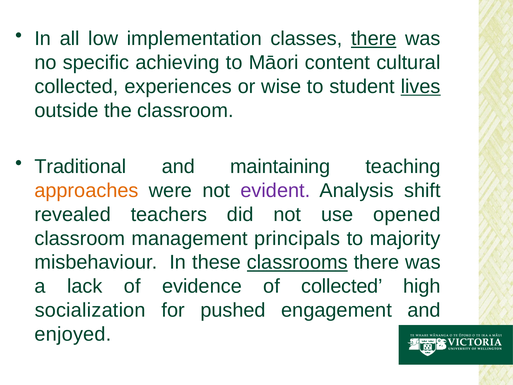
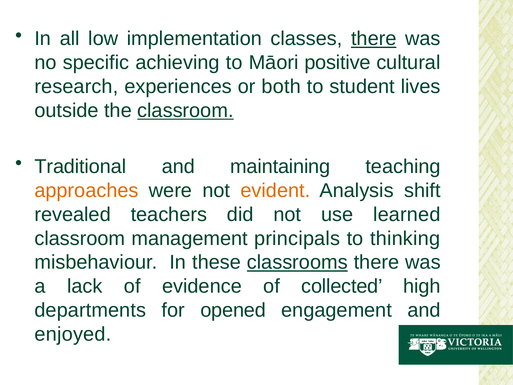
content: content -> positive (338, 63)
collected: collected -> research (76, 87)
wise: wise -> both (281, 87)
lives underline: present -> none (421, 87)
classroom underline: none -> present (185, 110)
evident colour: purple -> orange (275, 190)
opened: opened -> learned (407, 214)
majority: majority -> thinking (405, 238)
socialization: socialization -> departments (90, 310)
pushed: pushed -> opened (233, 310)
